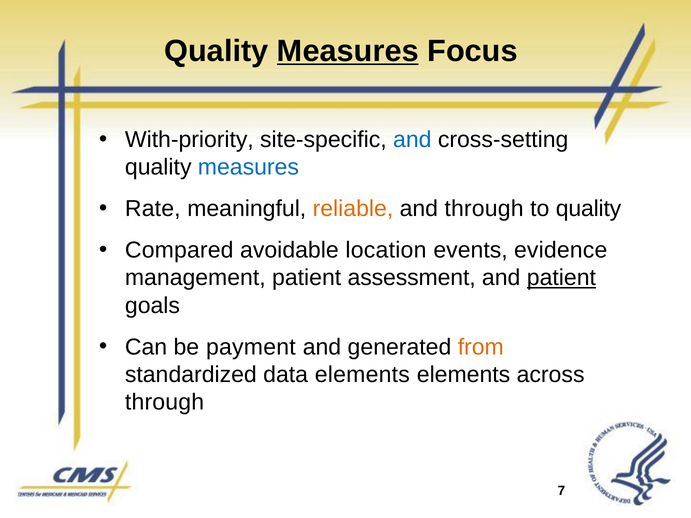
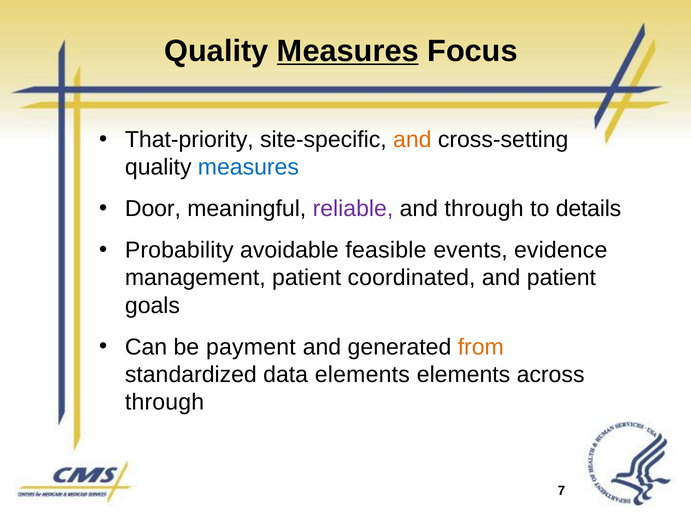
With-priority: With-priority -> That-priority (189, 140)
and colour: blue -> orange (412, 140)
Rate: Rate -> Door (153, 209)
reliable colour: orange -> purple (353, 209)
to quality: quality -> details (589, 209)
Compared: Compared -> Probability (179, 250)
location: location -> feasible (386, 250)
assessment: assessment -> coordinated (412, 278)
patient underline: present -> none (561, 278)
